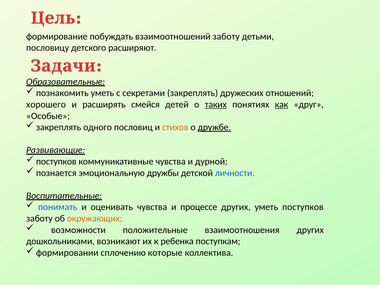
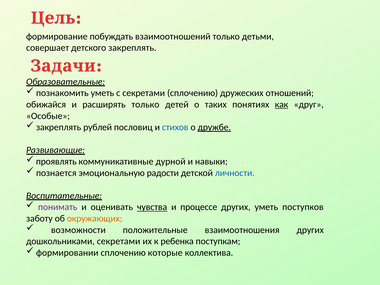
взаимоотношений заботу: заботу -> только (226, 36)
пословицу: пословицу -> совершает (48, 48)
детского расширяют: расширяют -> закреплять (132, 48)
секретами закреплять: закреплять -> сплочению (193, 93)
хорошего: хорошего -> обижайся (46, 104)
расширять смейся: смейся -> только (145, 104)
таких underline: present -> none (216, 104)
одного: одного -> рублей (98, 127)
стихов colour: orange -> blue (175, 127)
поступков: поступков -> проявлять (56, 161)
коммуникативные чувства: чувства -> дурной (171, 161)
дурной: дурной -> навыки (211, 161)
дружбы: дружбы -> радости (163, 173)
понимать colour: blue -> purple (58, 207)
чувства underline: none -> present (152, 207)
дошкольниками возникают: возникают -> секретами (119, 241)
